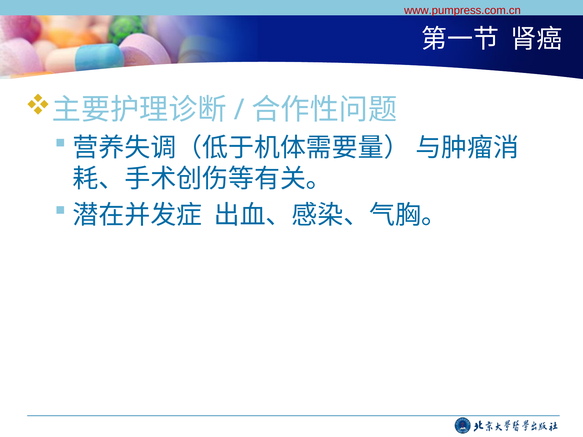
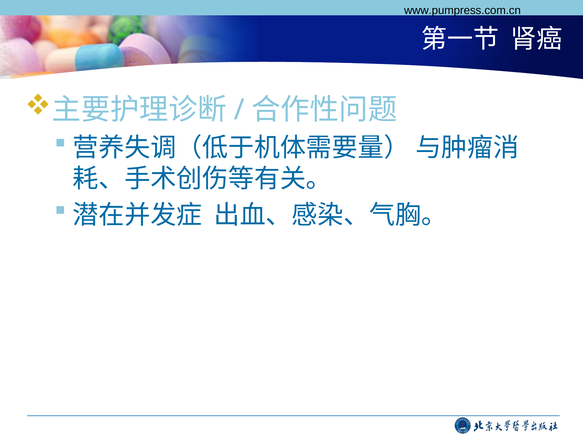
www.pumpress.com.cn colour: red -> black (462, 10)
